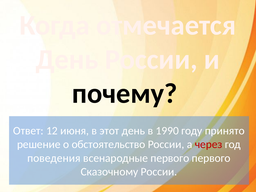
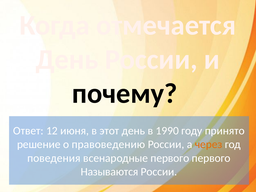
обстоятельство: обстоятельство -> правоведению (108, 144)
через colour: red -> orange (209, 144)
Сказочному: Сказочному -> Называются (109, 172)
